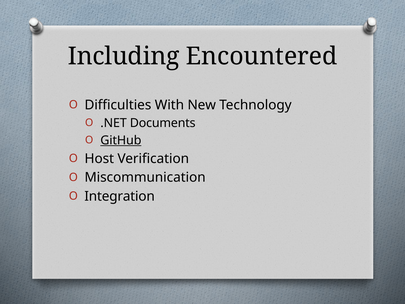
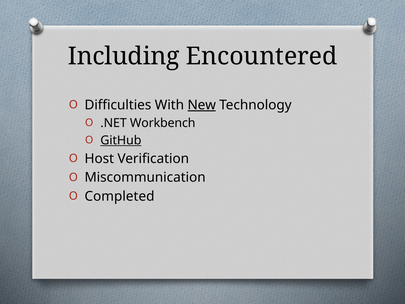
New underline: none -> present (202, 105)
Documents: Documents -> Workbench (163, 123)
Integration: Integration -> Completed (119, 196)
